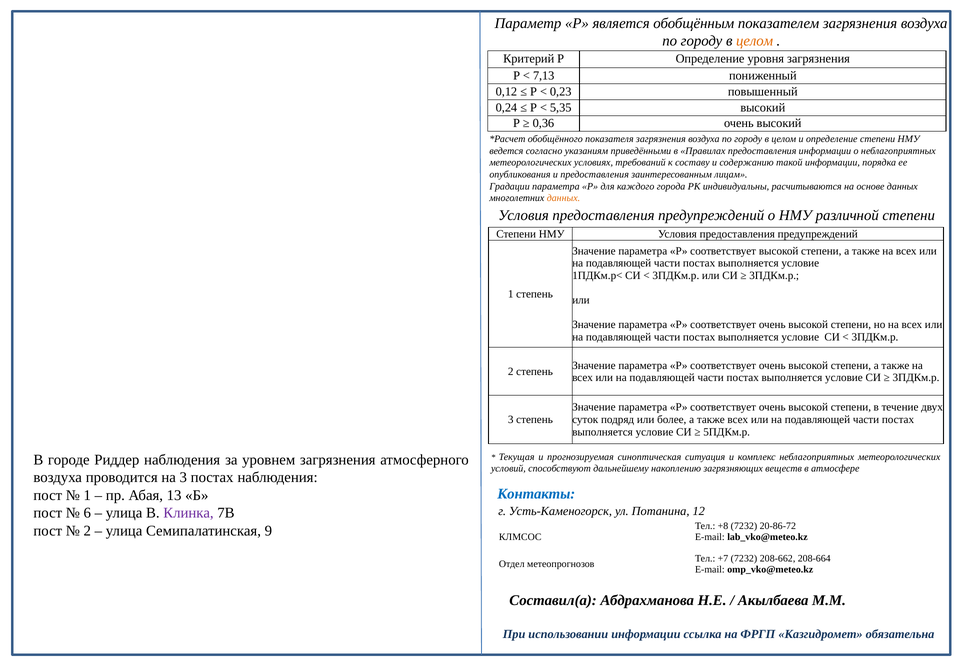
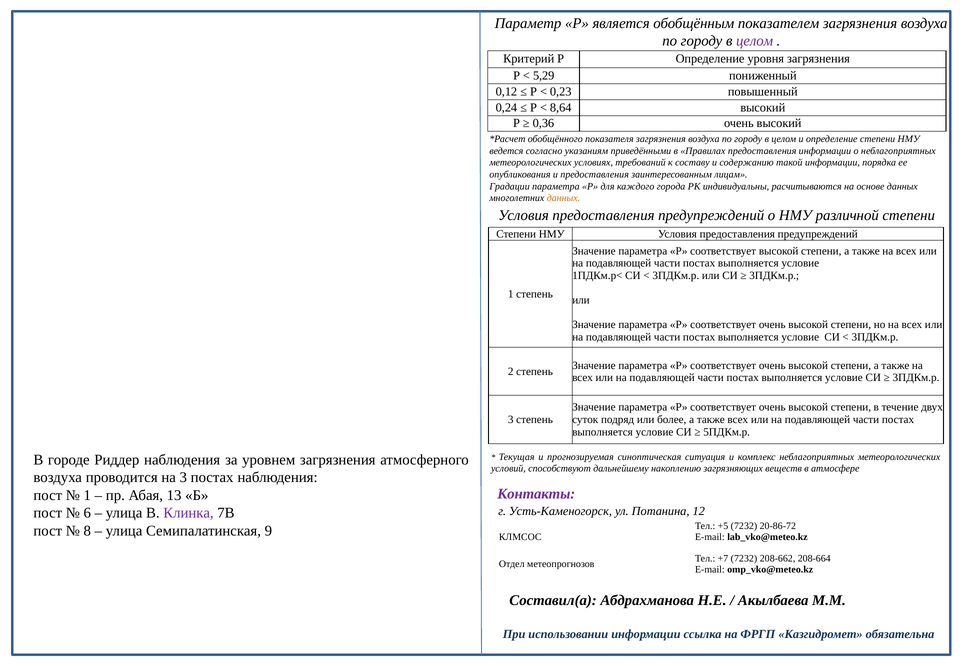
целом colour: orange -> purple (755, 41)
7,13: 7,13 -> 5,29 (544, 76)
5,35: 5,35 -> 8,64 (561, 108)
Контакты colour: blue -> purple (536, 494)
+8: +8 -> +5 (723, 526)
2: 2 -> 8 (87, 531)
